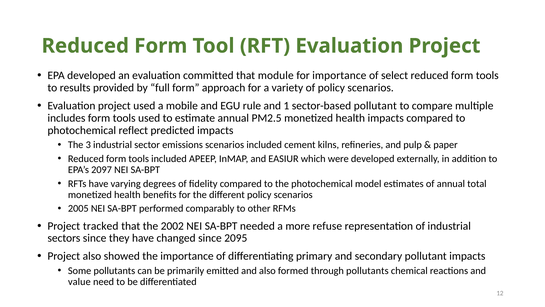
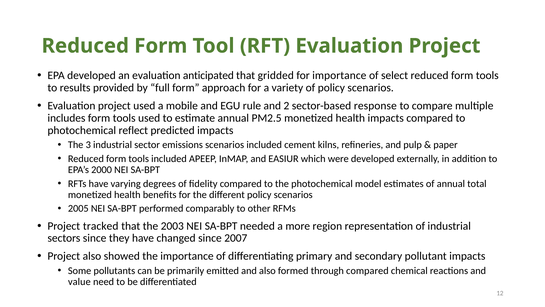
committed: committed -> anticipated (208, 75)
module: module -> gridded (276, 75)
1: 1 -> 2 (286, 106)
sector-based pollutant: pollutant -> response (375, 106)
2097: 2097 -> 2000 (102, 170)
2002: 2002 -> 2003 (172, 226)
refuse: refuse -> region (327, 226)
2095: 2095 -> 2007 (236, 238)
through pollutants: pollutants -> compared (367, 270)
